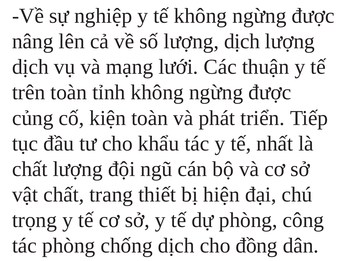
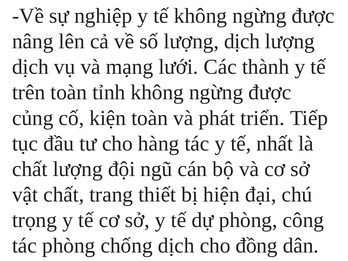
thuận: thuận -> thành (266, 67)
khẩu: khẩu -> hàng (159, 143)
